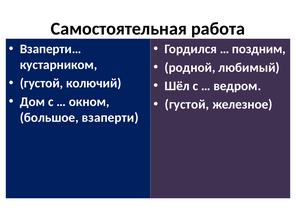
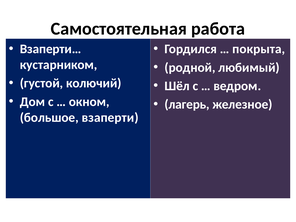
поздним: поздним -> покрыта (259, 49)
густой: густой -> лагерь (187, 104)
